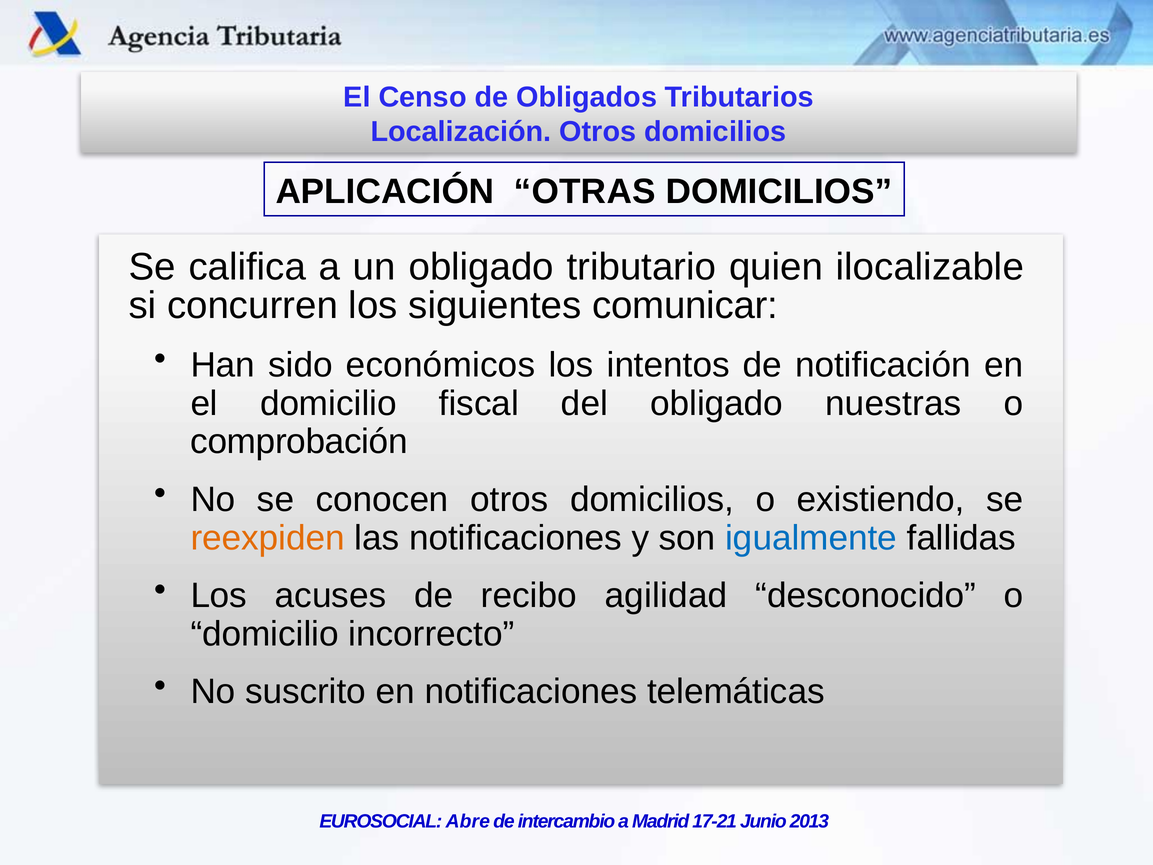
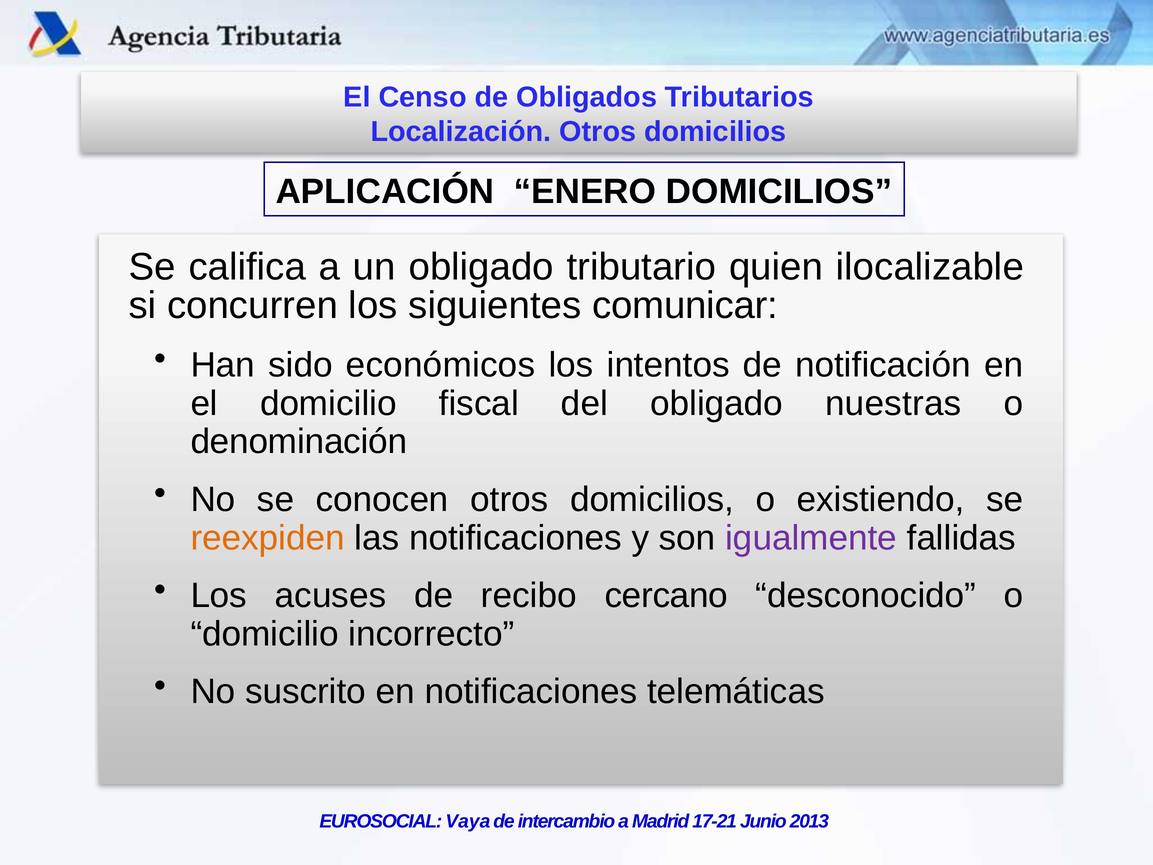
OTRAS: OTRAS -> ENERO (585, 191)
comprobación: comprobación -> denominación (299, 442)
igualmente colour: blue -> purple (811, 538)
agilidad: agilidad -> cercano (666, 595)
Abre: Abre -> Vaya (468, 821)
